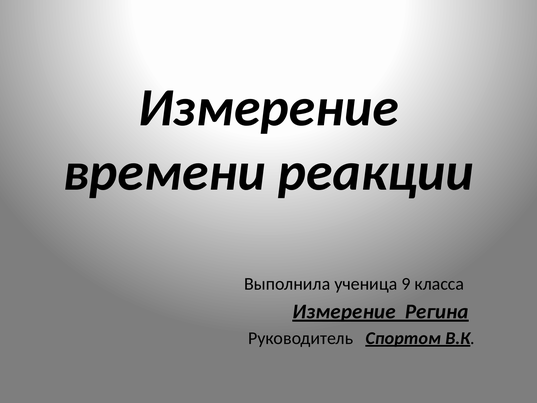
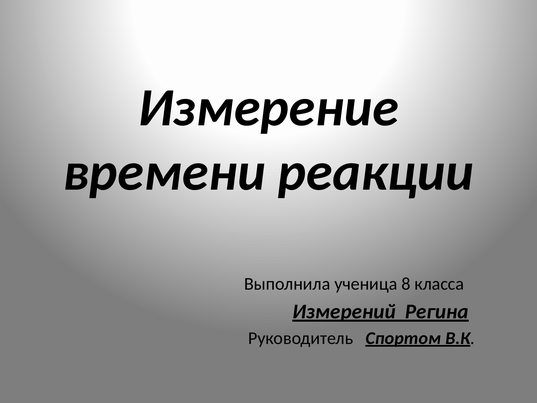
9: 9 -> 8 (406, 284)
Измерение: Измерение -> Измерений (344, 311)
